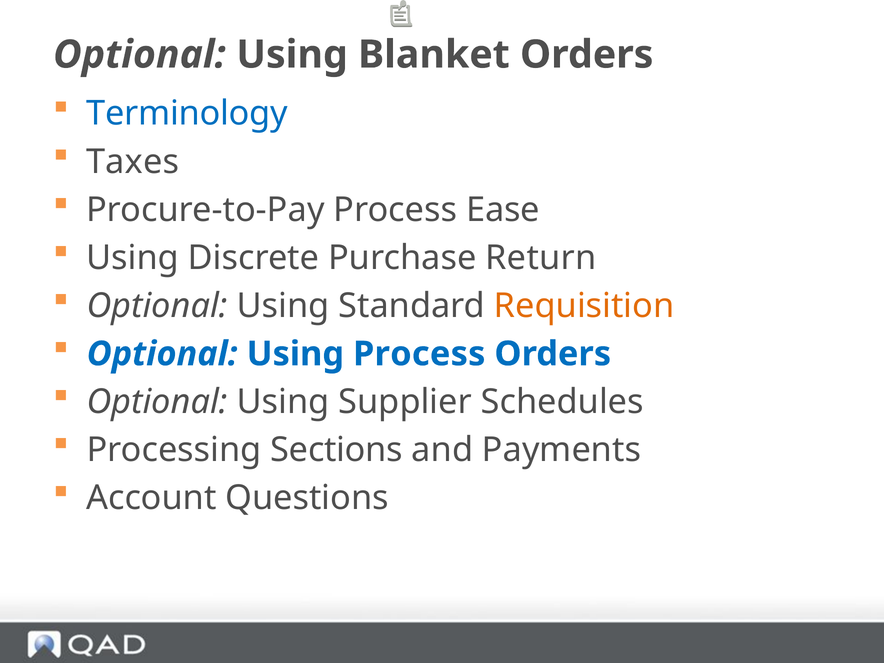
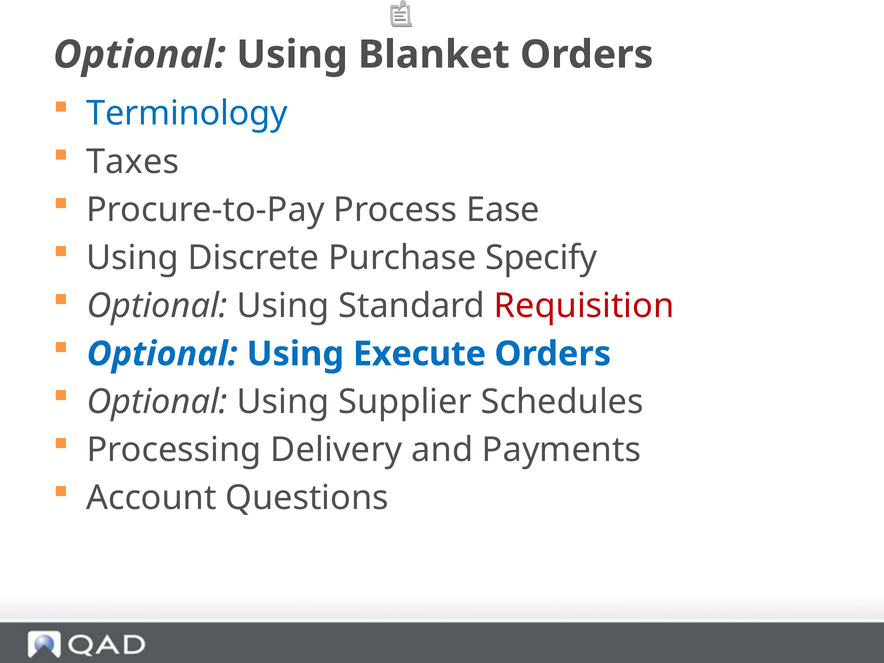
Return: Return -> Specify (541, 258)
Requisition colour: orange -> red (584, 306)
Using Process: Process -> Execute (419, 354)
Sections: Sections -> Delivery (336, 450)
